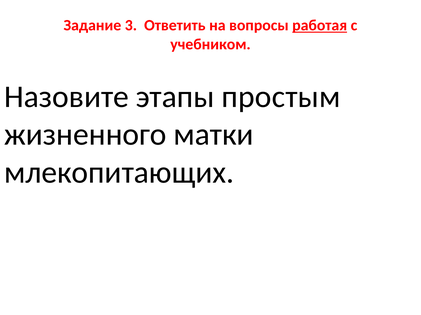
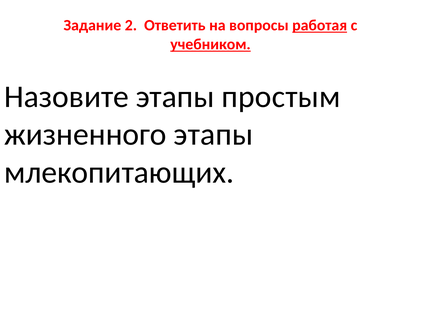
3: 3 -> 2 (131, 25)
учебником underline: none -> present (210, 44)
жизненного матки: матки -> этапы (213, 135)
